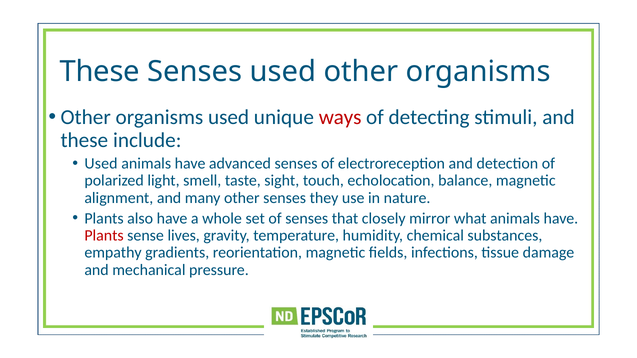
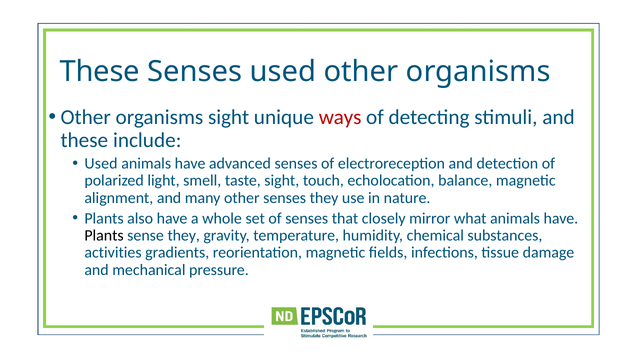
organisms used: used -> sight (229, 117)
Plants colour: red -> black (104, 236)
sense lives: lives -> they (184, 236)
empathy: empathy -> activities (113, 253)
